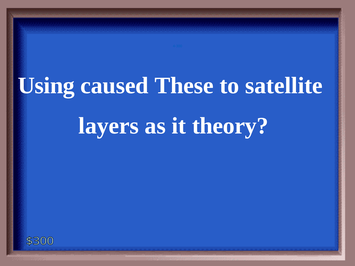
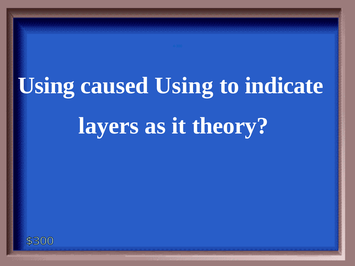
caused These: These -> Using (184, 86)
satellite: satellite -> indicate (284, 86)
